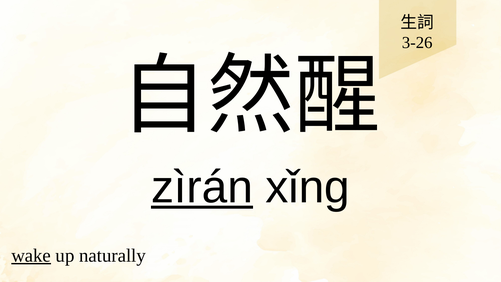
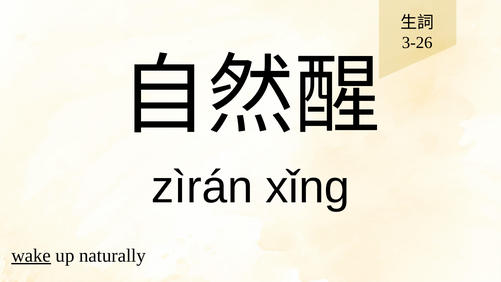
zìrán underline: present -> none (202, 187)
